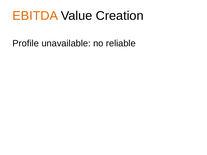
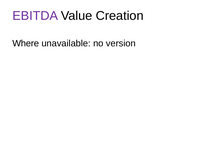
EBITDA colour: orange -> purple (35, 16)
Profile: Profile -> Where (26, 43)
reliable: reliable -> version (121, 43)
